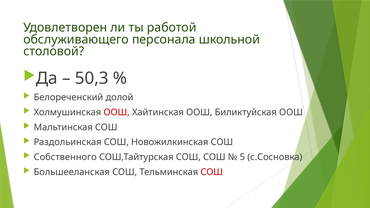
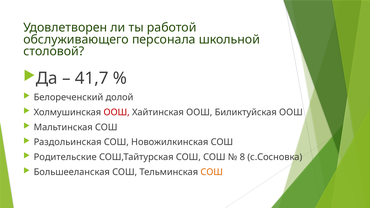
50,3: 50,3 -> 41,7 (92, 78)
Собственного: Собственного -> Родительские (65, 157)
5: 5 -> 8 (242, 157)
СОШ colour: red -> orange (212, 172)
